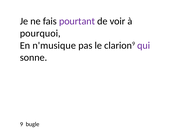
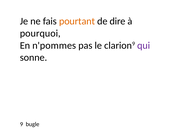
pourtant colour: purple -> orange (77, 21)
voir: voir -> dire (118, 21)
n'musique: n'musique -> n'pommes (54, 45)
